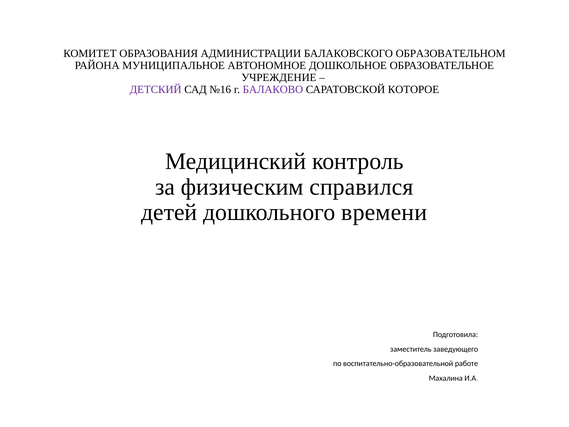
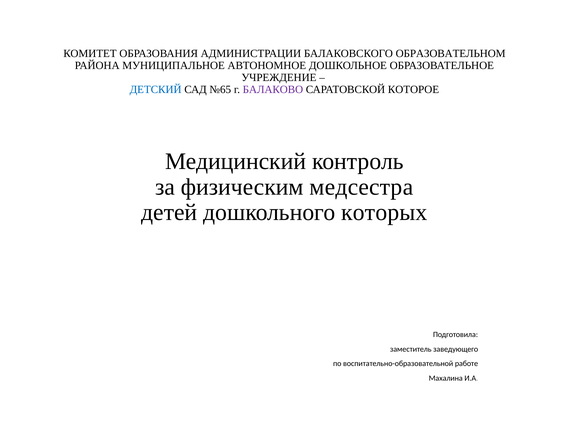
ДЕТСКИЙ colour: purple -> blue (156, 90)
№16: №16 -> №65 (220, 90)
справился: справился -> медсестра (361, 187)
времени: времени -> которых (384, 212)
